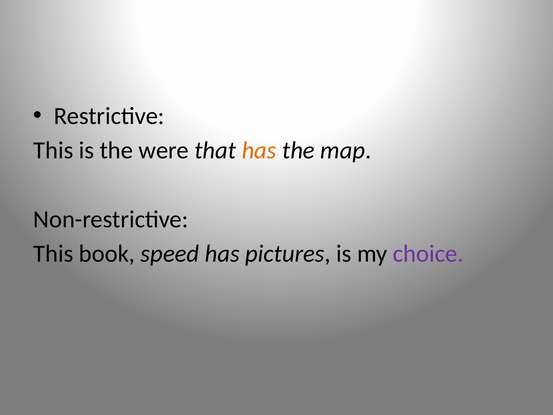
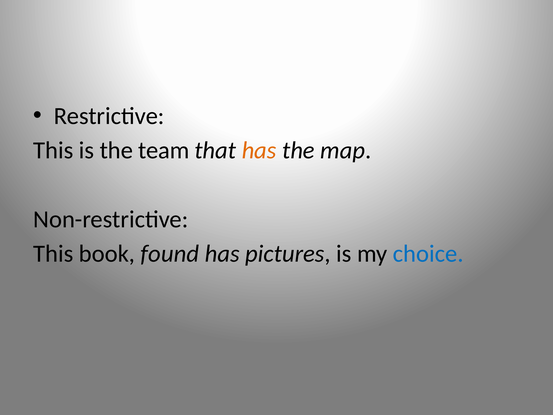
were: were -> team (164, 150)
speed: speed -> found (170, 254)
choice colour: purple -> blue (428, 254)
